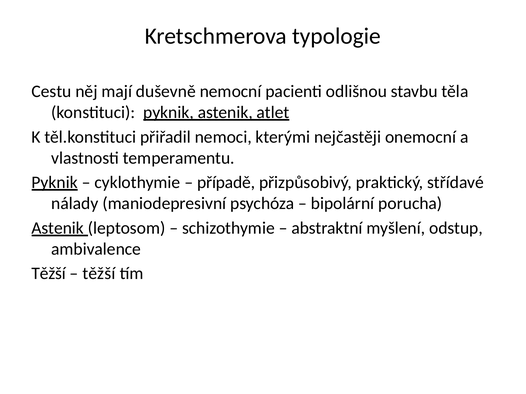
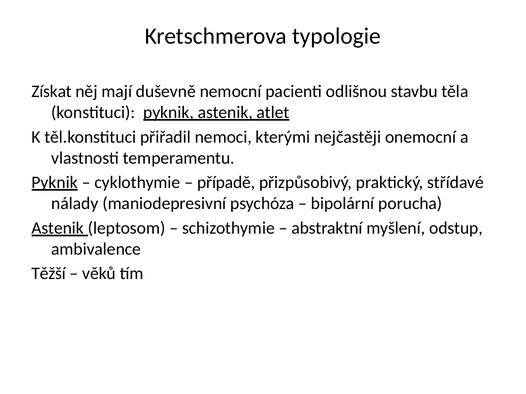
Cestu: Cestu -> Získat (52, 92)
těžší: těžší -> věků (99, 274)
